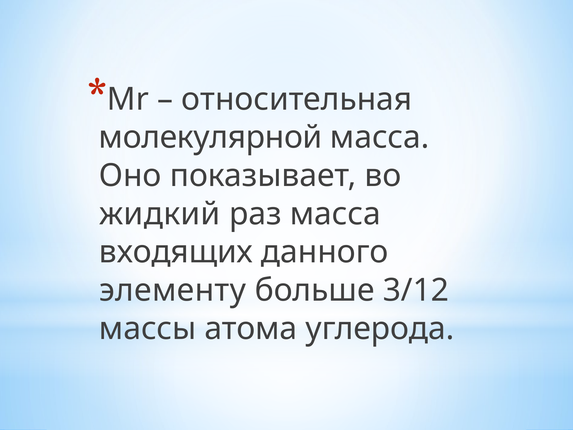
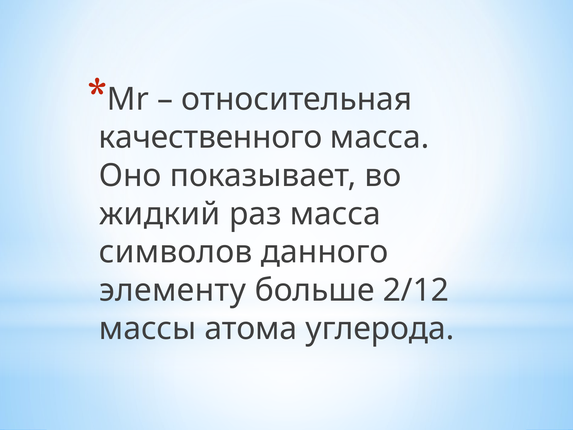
молекулярной: молекулярной -> качественного (211, 137)
входящих: входящих -> символов (176, 252)
3/12: 3/12 -> 2/12 (416, 290)
